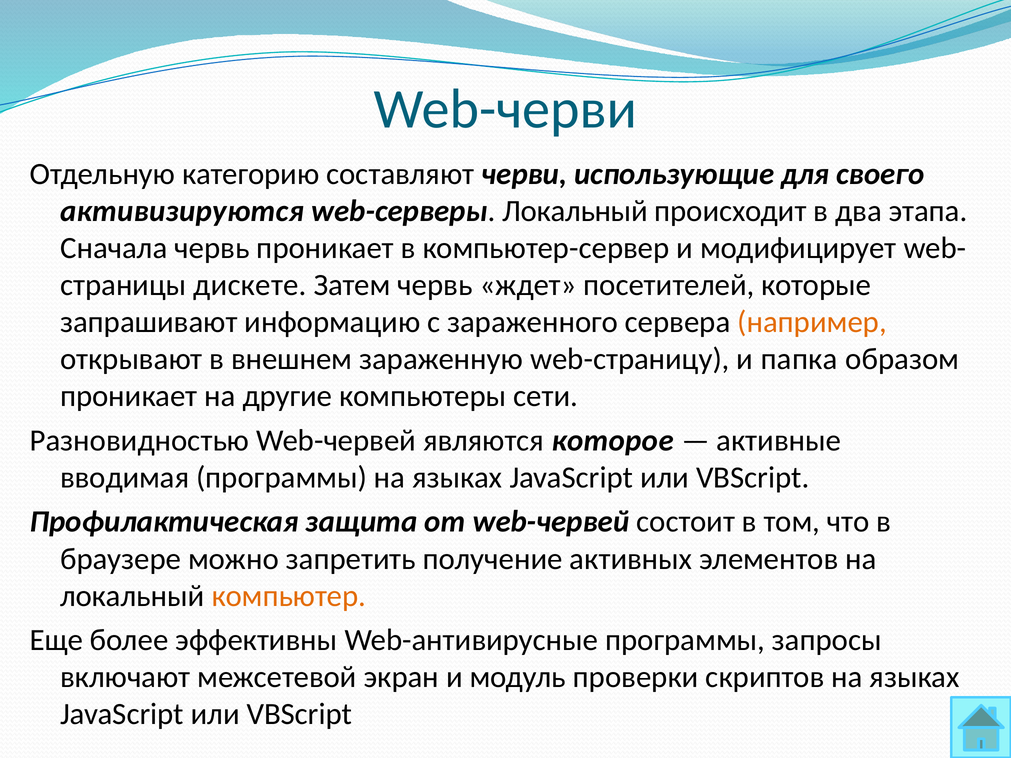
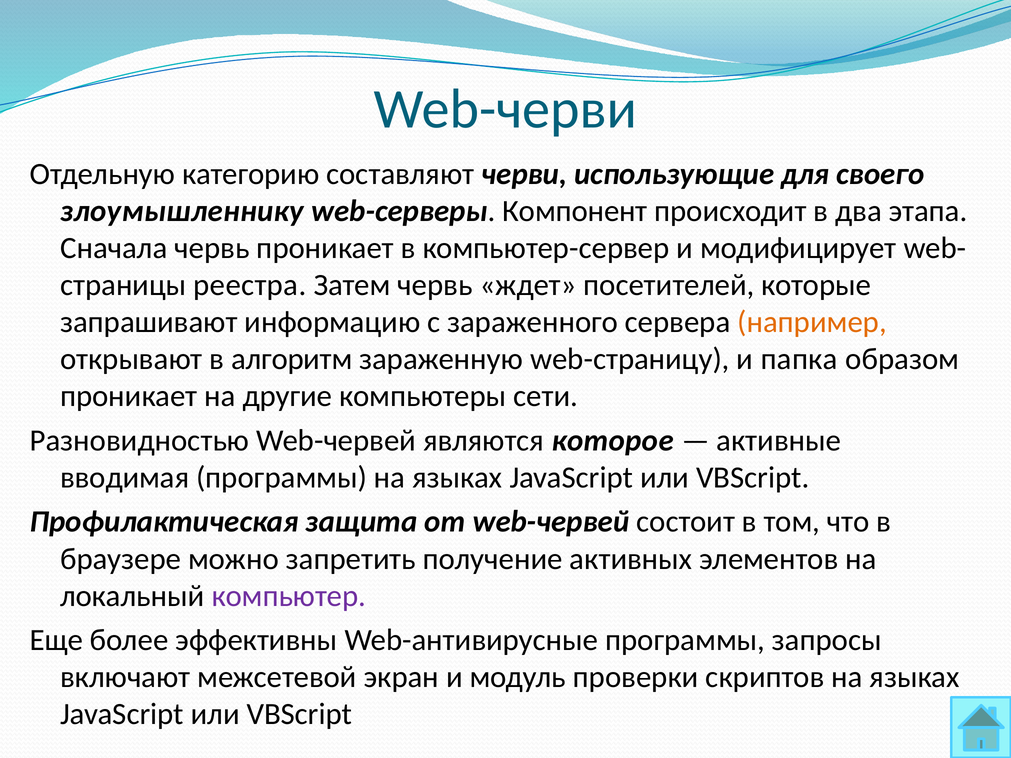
активизируются: активизируются -> злоумышленнику (182, 211)
web-серверы Локальный: Локальный -> Компонент (575, 211)
дискете: дискете -> реестра (250, 285)
внешнем: внешнем -> алгоритм (292, 359)
компьютер colour: orange -> purple (289, 596)
